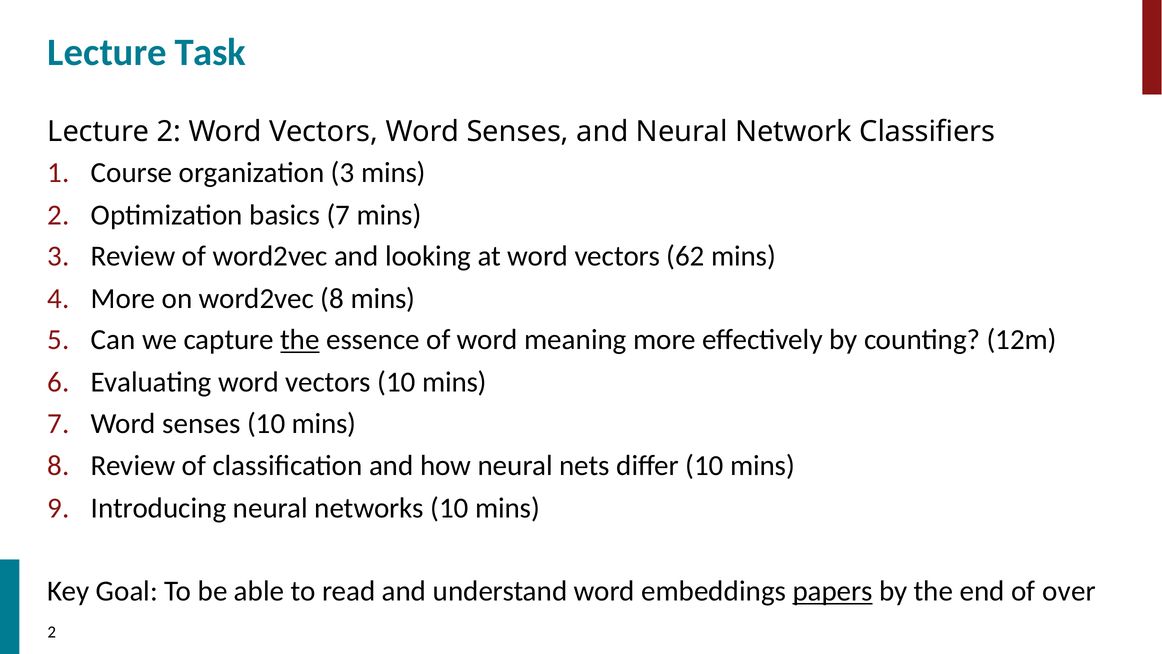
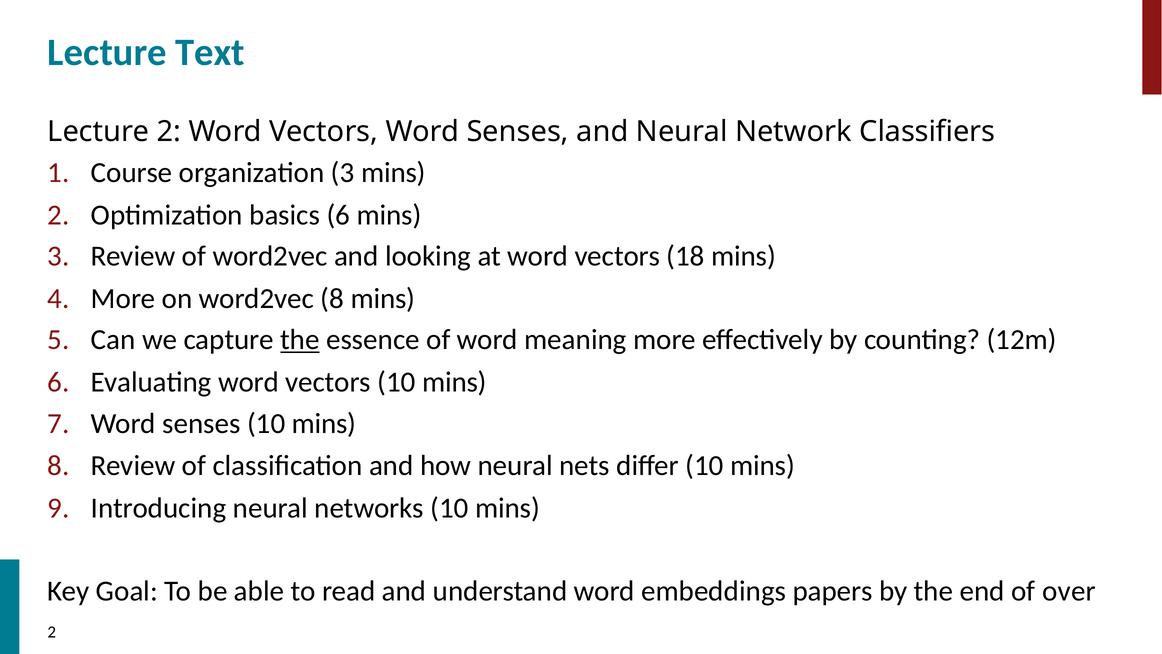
Task: Task -> Text (210, 53)
basics 7: 7 -> 6 (338, 215)
62: 62 -> 18 (686, 256)
papers underline: present -> none (833, 591)
